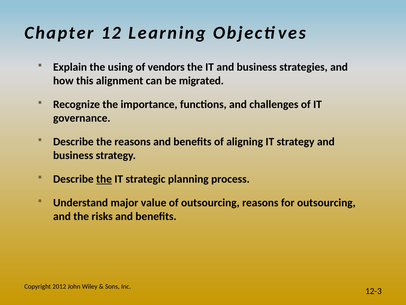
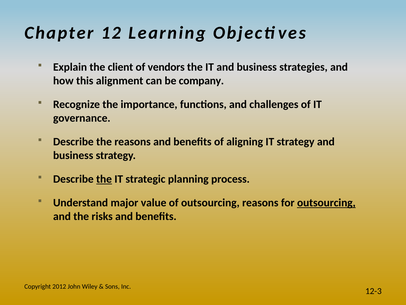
using: using -> client (120, 67)
migrated: migrated -> company (201, 81)
outsourcing underline: none -> present (326, 203)
